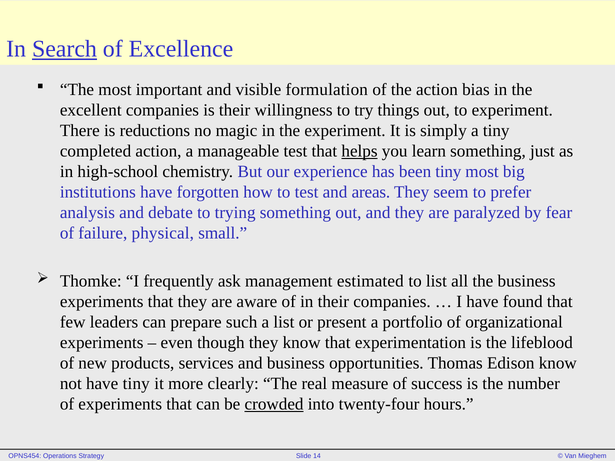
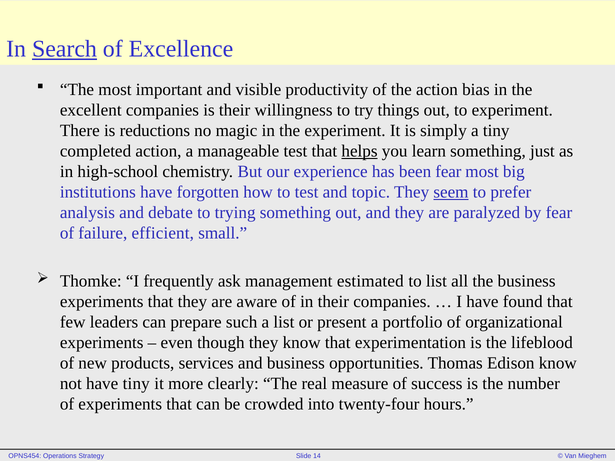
formulation: formulation -> productivity (327, 90)
been tiny: tiny -> fear (448, 172)
areas: areas -> topic (371, 192)
seem underline: none -> present (451, 192)
physical: physical -> efficient (163, 233)
crowded underline: present -> none (274, 404)
